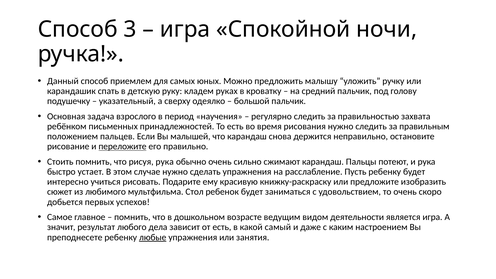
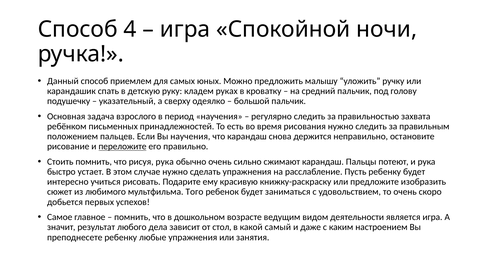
3: 3 -> 4 (130, 29)
Вы малышей: малышей -> научения (190, 137)
Стол: Стол -> Того (194, 192)
от есть: есть -> стол (222, 227)
любые underline: present -> none (153, 237)
